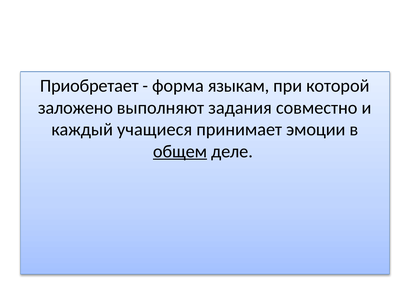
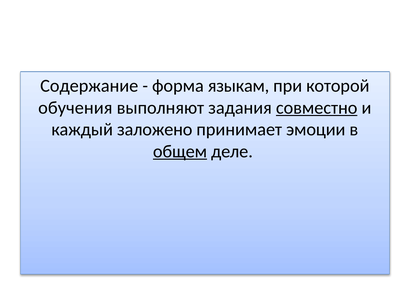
Приобретает: Приобретает -> Содержание (89, 86)
заложено: заложено -> обучения (75, 108)
совместно underline: none -> present (317, 108)
учащиеся: учащиеся -> заложено (155, 130)
